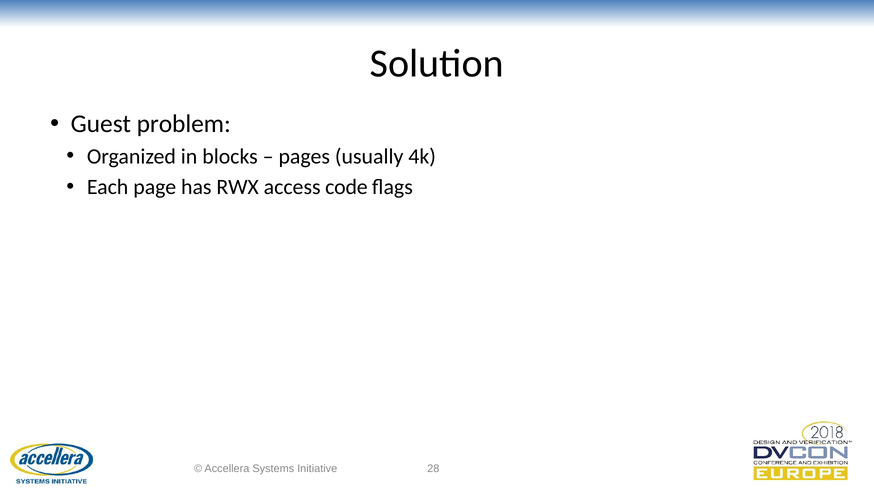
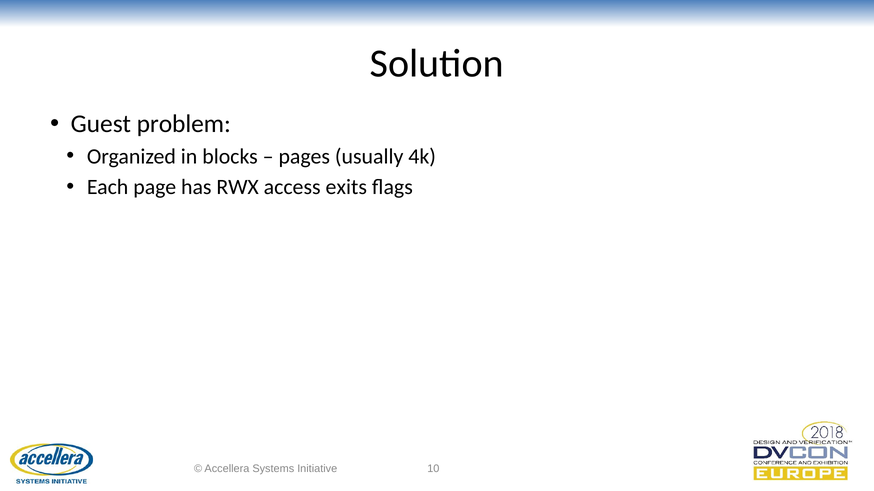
code: code -> exits (346, 187)
28: 28 -> 10 (433, 469)
